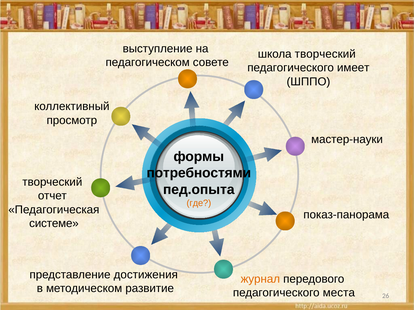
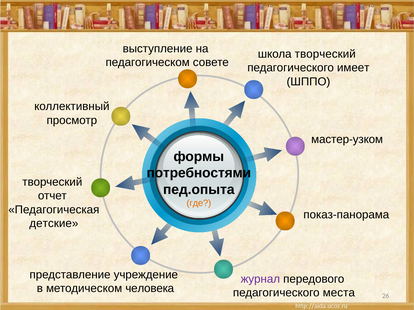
мастер-науки: мастер-науки -> мастер-узком (347, 140)
системе: системе -> детские (54, 224)
достижения: достижения -> учреждение (146, 275)
журнал colour: orange -> purple (260, 279)
развитие: развитие -> человека (150, 289)
